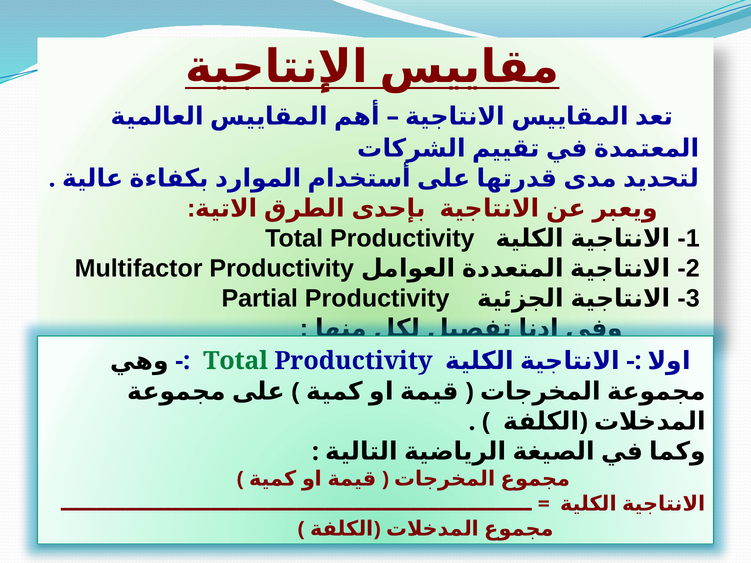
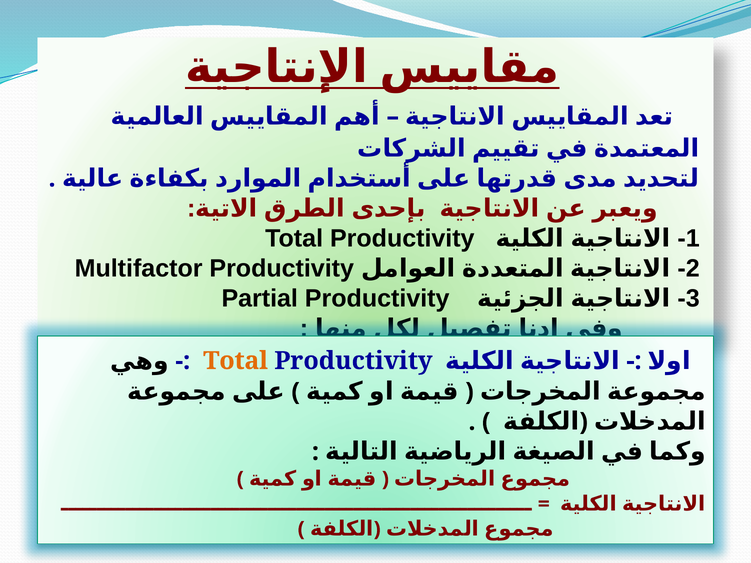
Total colour: green -> orange (236, 361)
